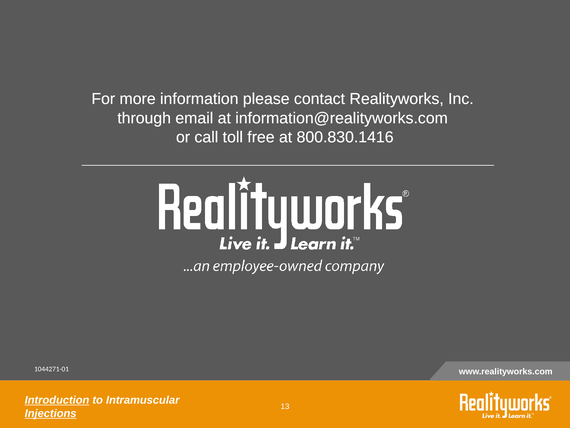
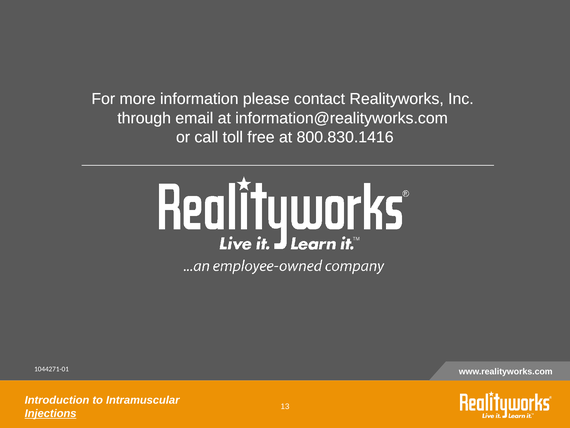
Introduction underline: present -> none (57, 400)
